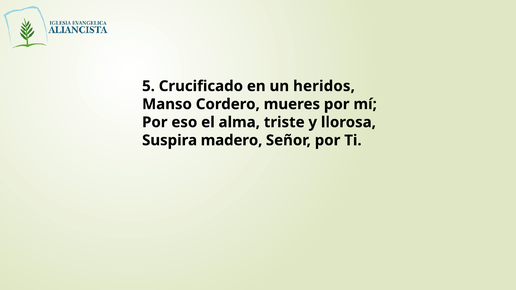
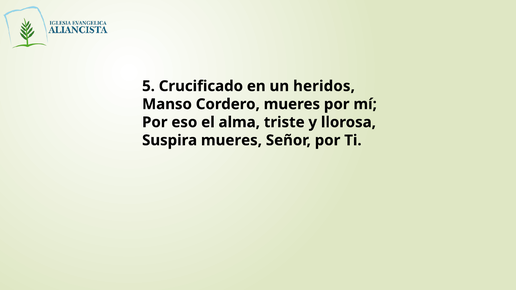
Suspira madero: madero -> mueres (231, 140)
